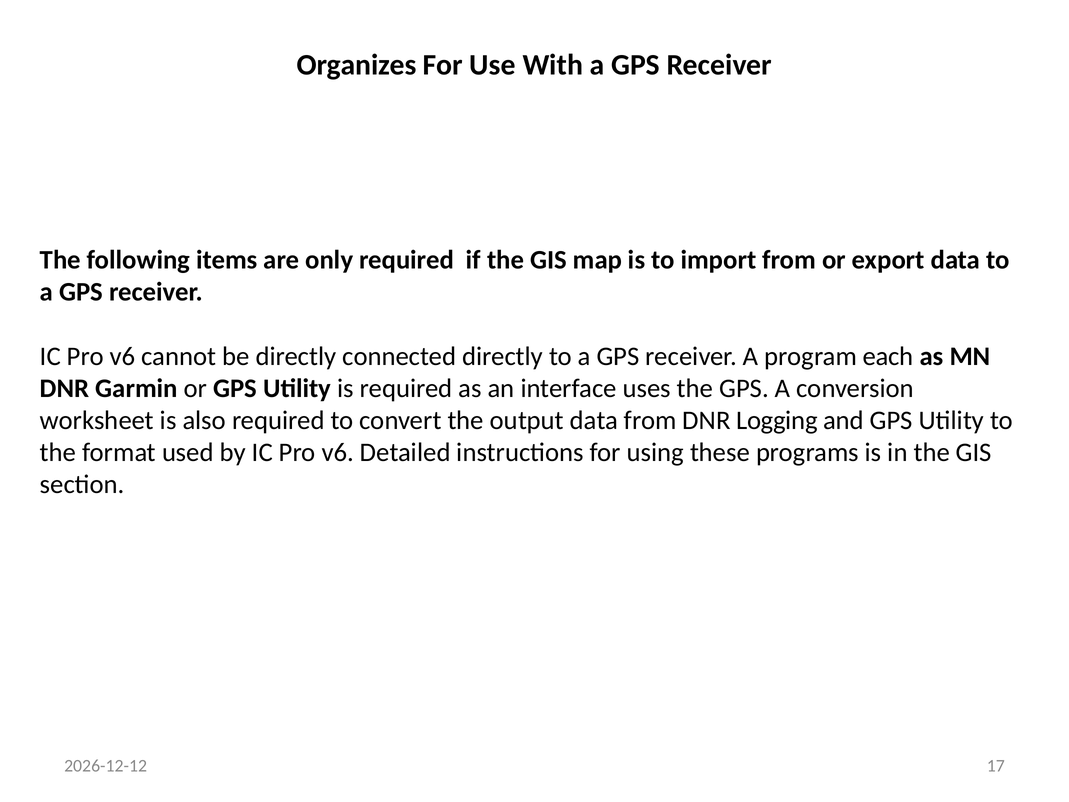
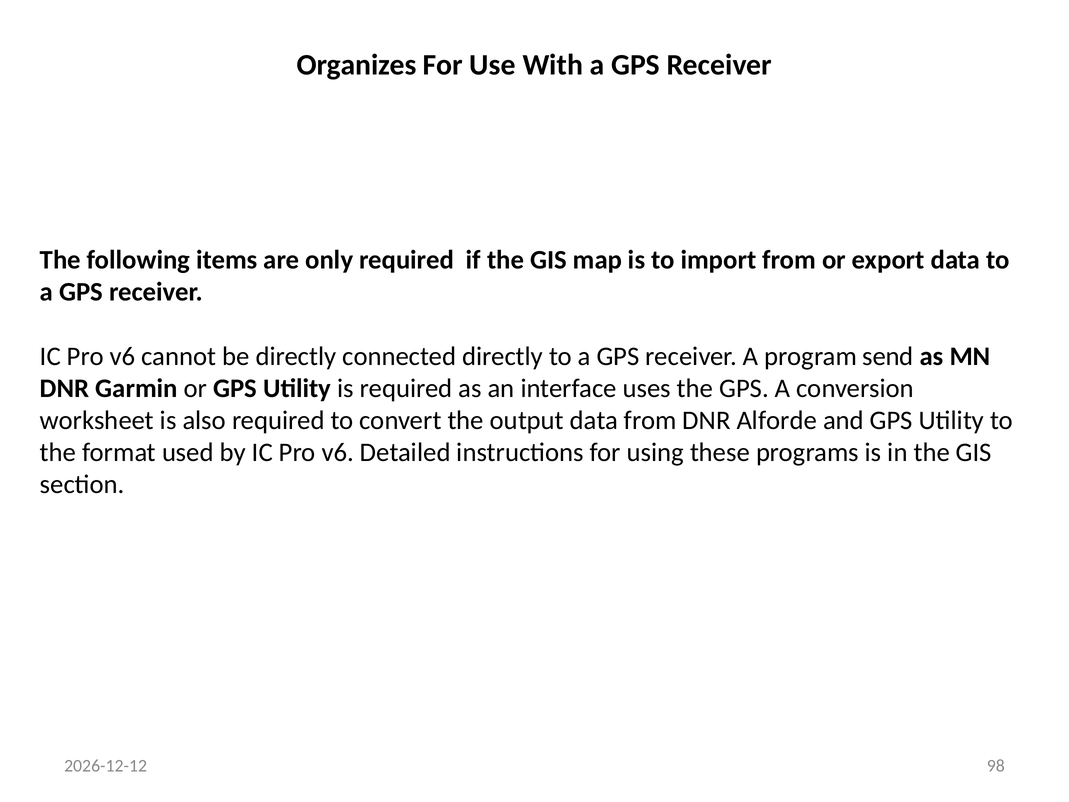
each: each -> send (888, 356)
Logging: Logging -> Alforde (777, 420)
17: 17 -> 98 (996, 765)
